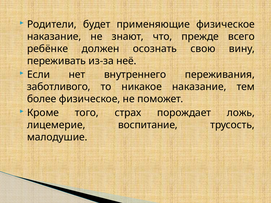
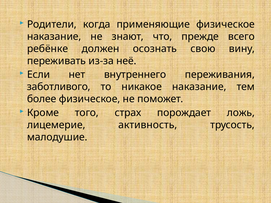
будет: будет -> когда (97, 24)
воспитание: воспитание -> активность (148, 125)
